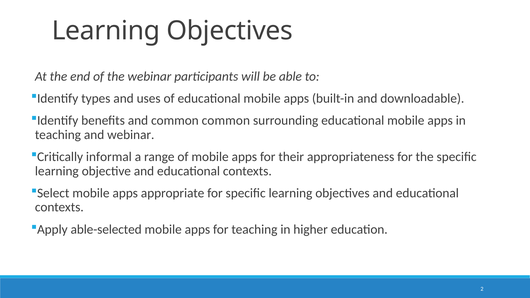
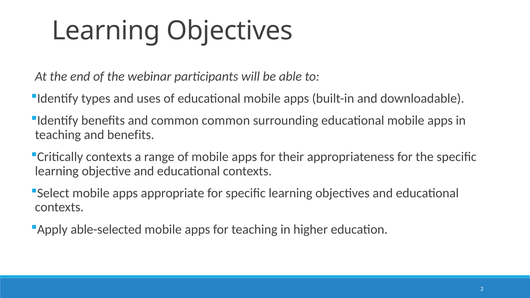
and webinar: webinar -> benefits (131, 135)
Critically informal: informal -> contexts (109, 157)
